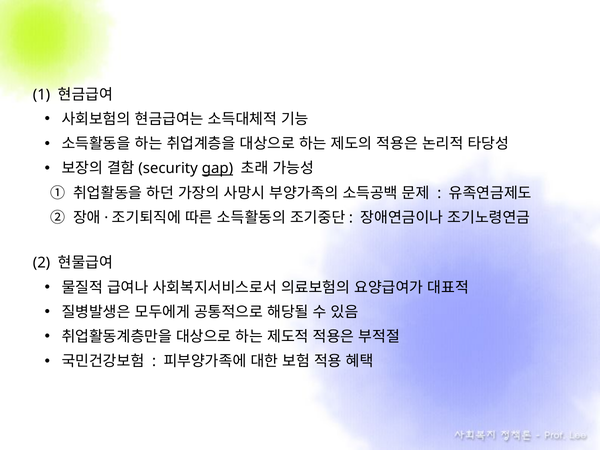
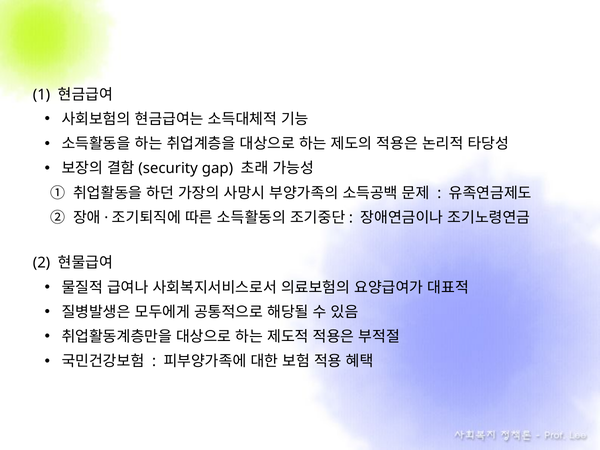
gap underline: present -> none (218, 169)
